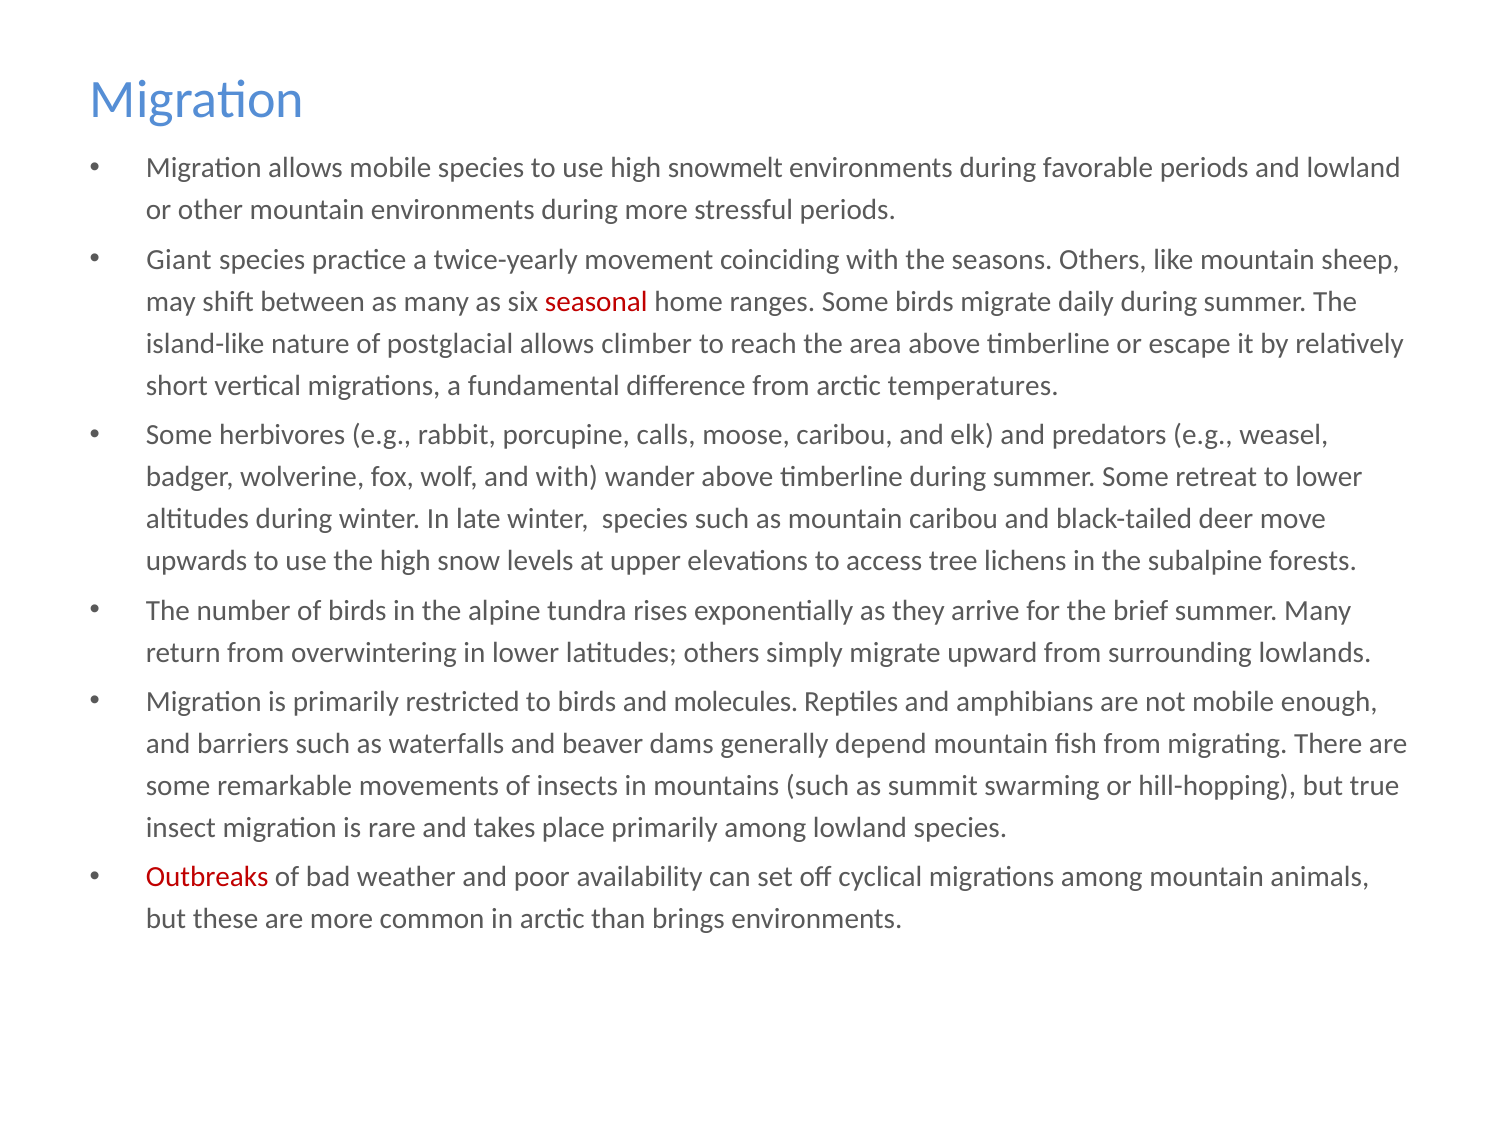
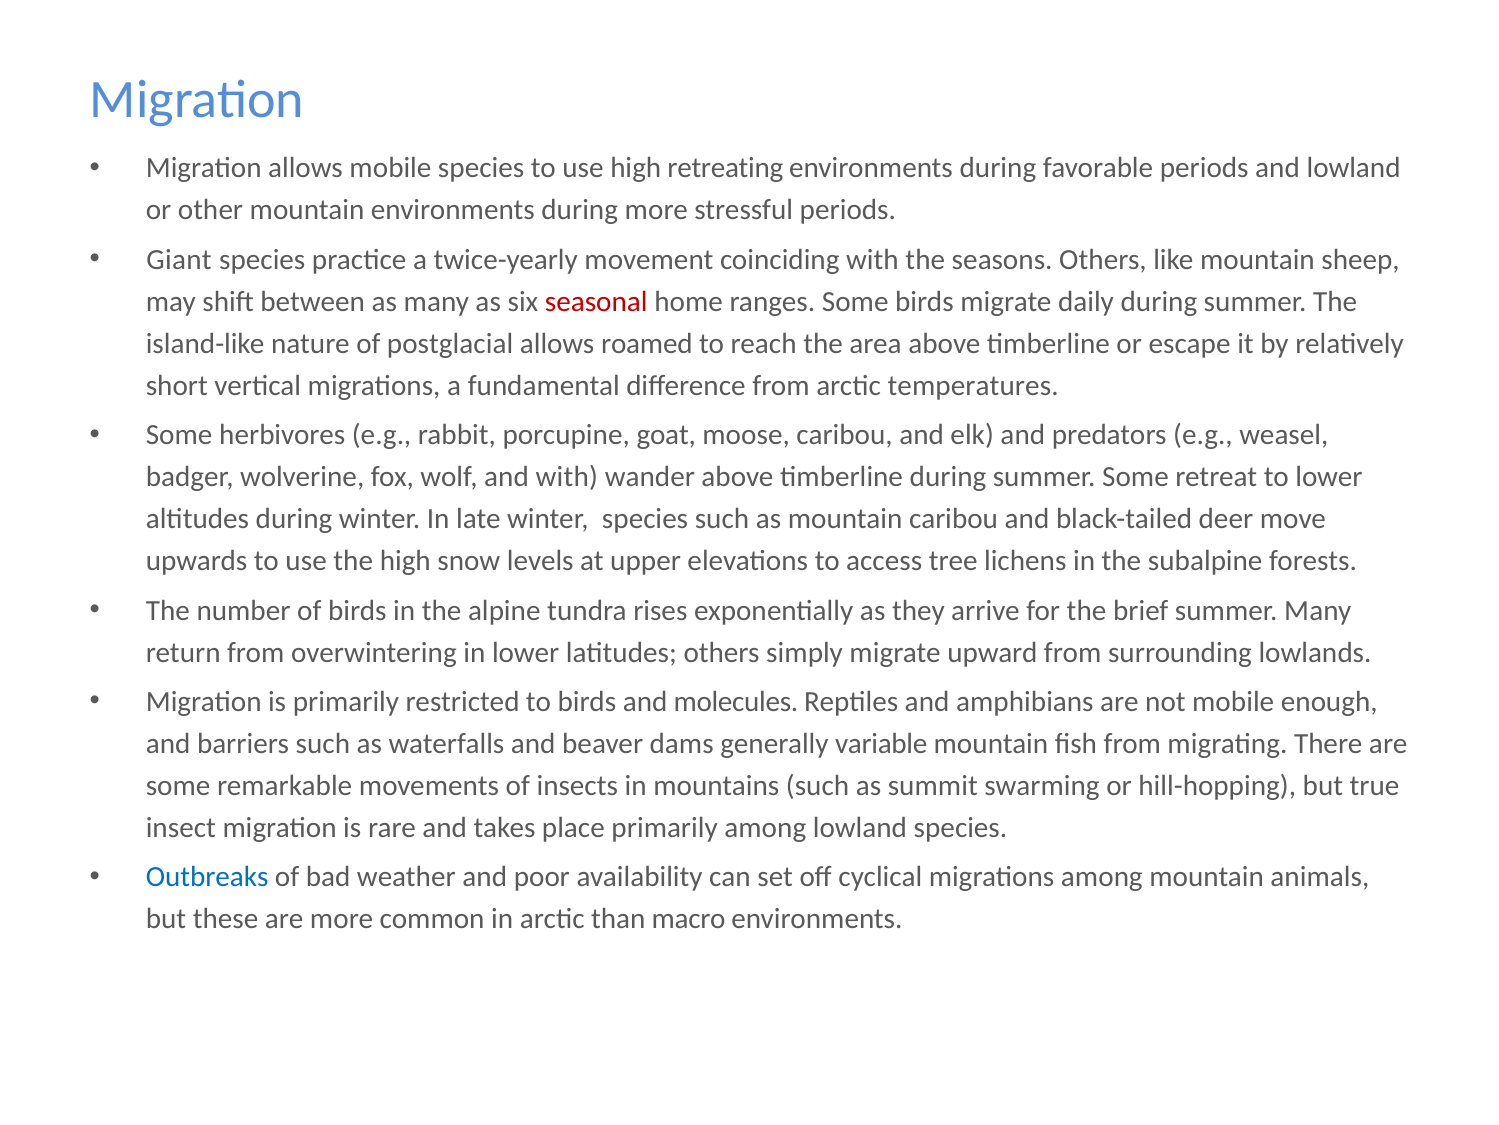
snowmelt: snowmelt -> retreating (725, 168)
climber: climber -> roamed (647, 343)
calls: calls -> goat (666, 435)
depend: depend -> variable (881, 743)
Outbreaks colour: red -> blue (207, 877)
brings: brings -> macro (689, 919)
